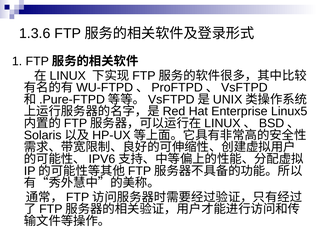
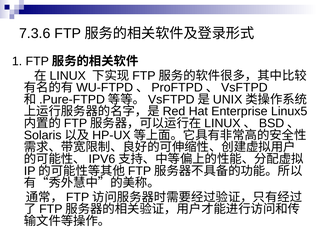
1.3.6: 1.3.6 -> 7.3.6 (35, 33)
